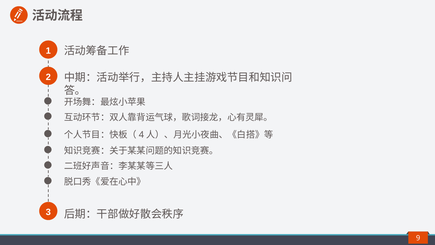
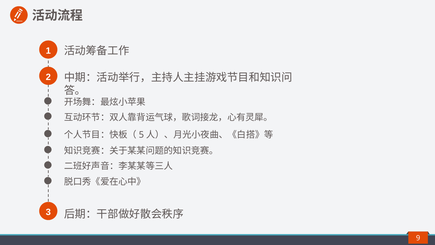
4: 4 -> 5 (141, 135)
